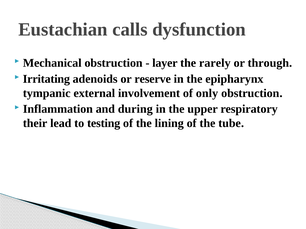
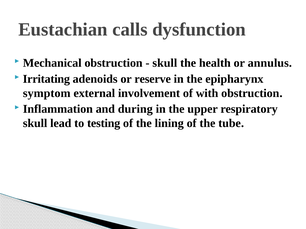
layer: layer -> skull (165, 63)
rarely: rarely -> health (215, 63)
through: through -> annulus (270, 63)
tympanic: tympanic -> symptom (47, 93)
only: only -> with (207, 93)
their: their -> skull (35, 124)
